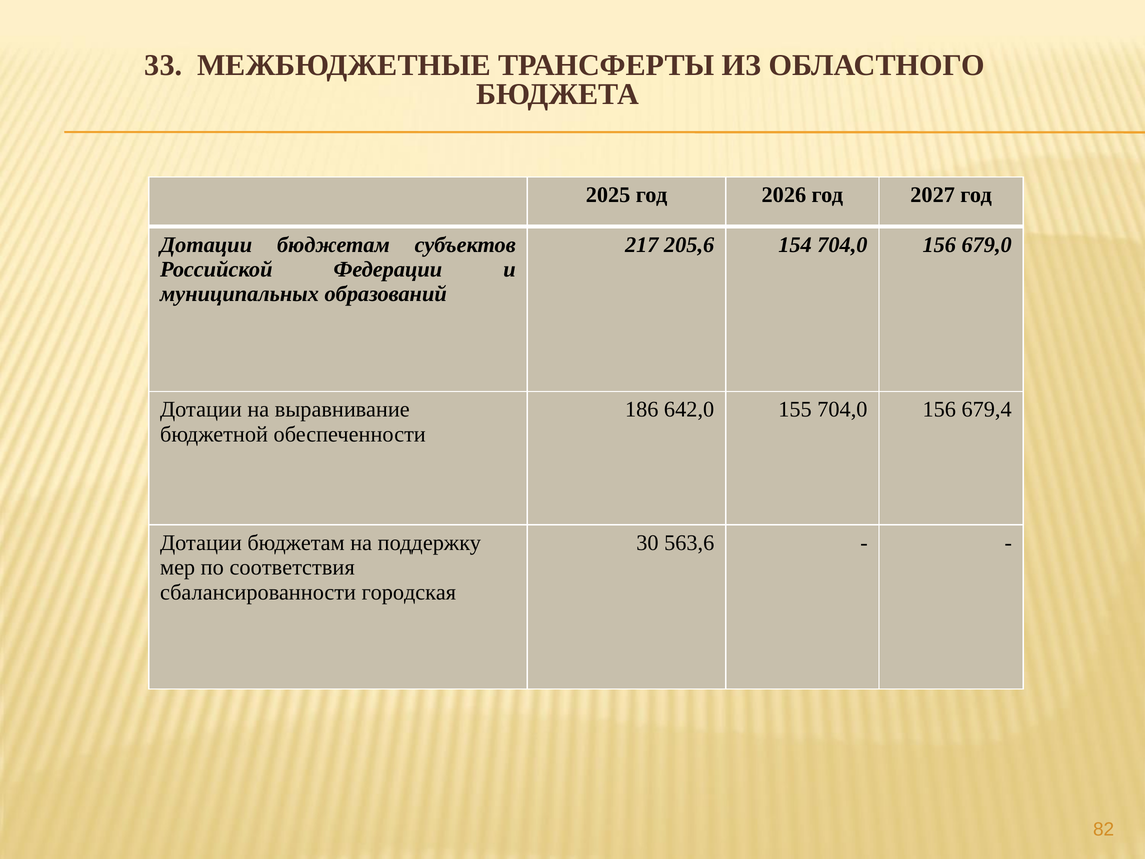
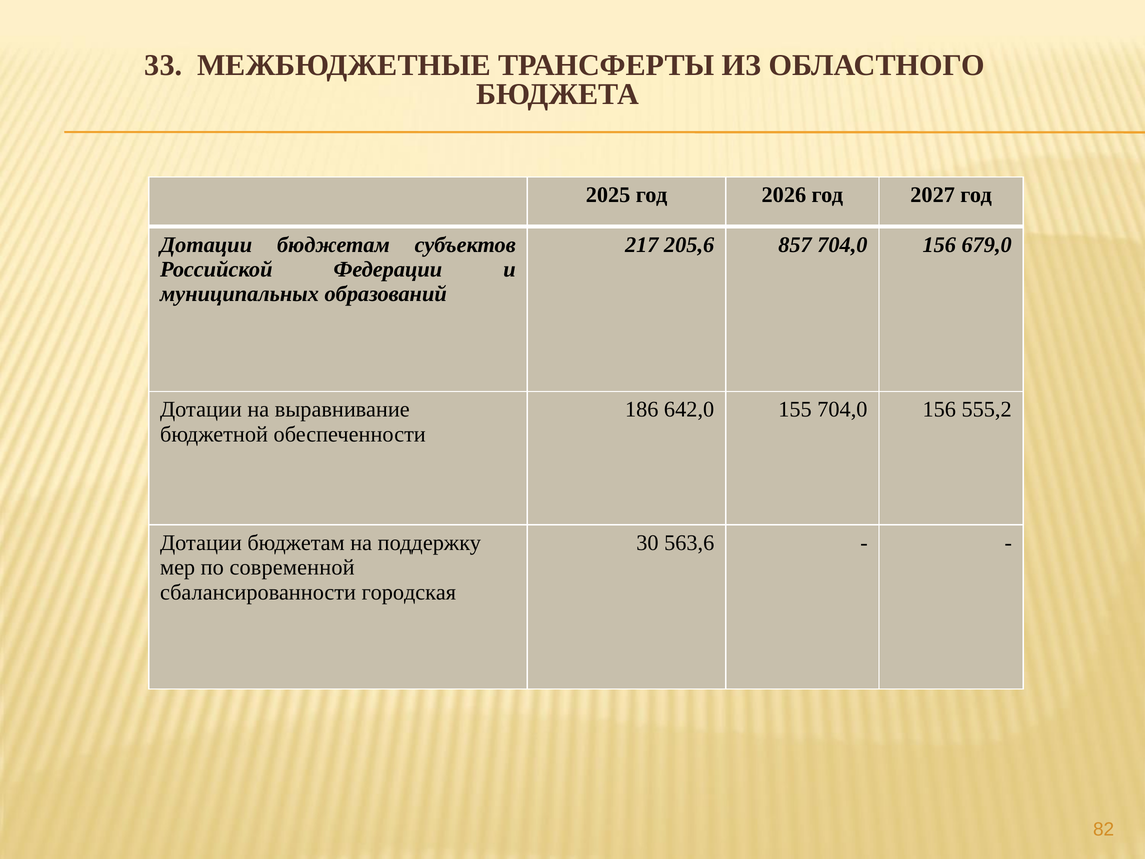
154: 154 -> 857 (795, 245)
679,4: 679,4 -> 555,2 (987, 409)
соответствия: соответствия -> современной (292, 567)
